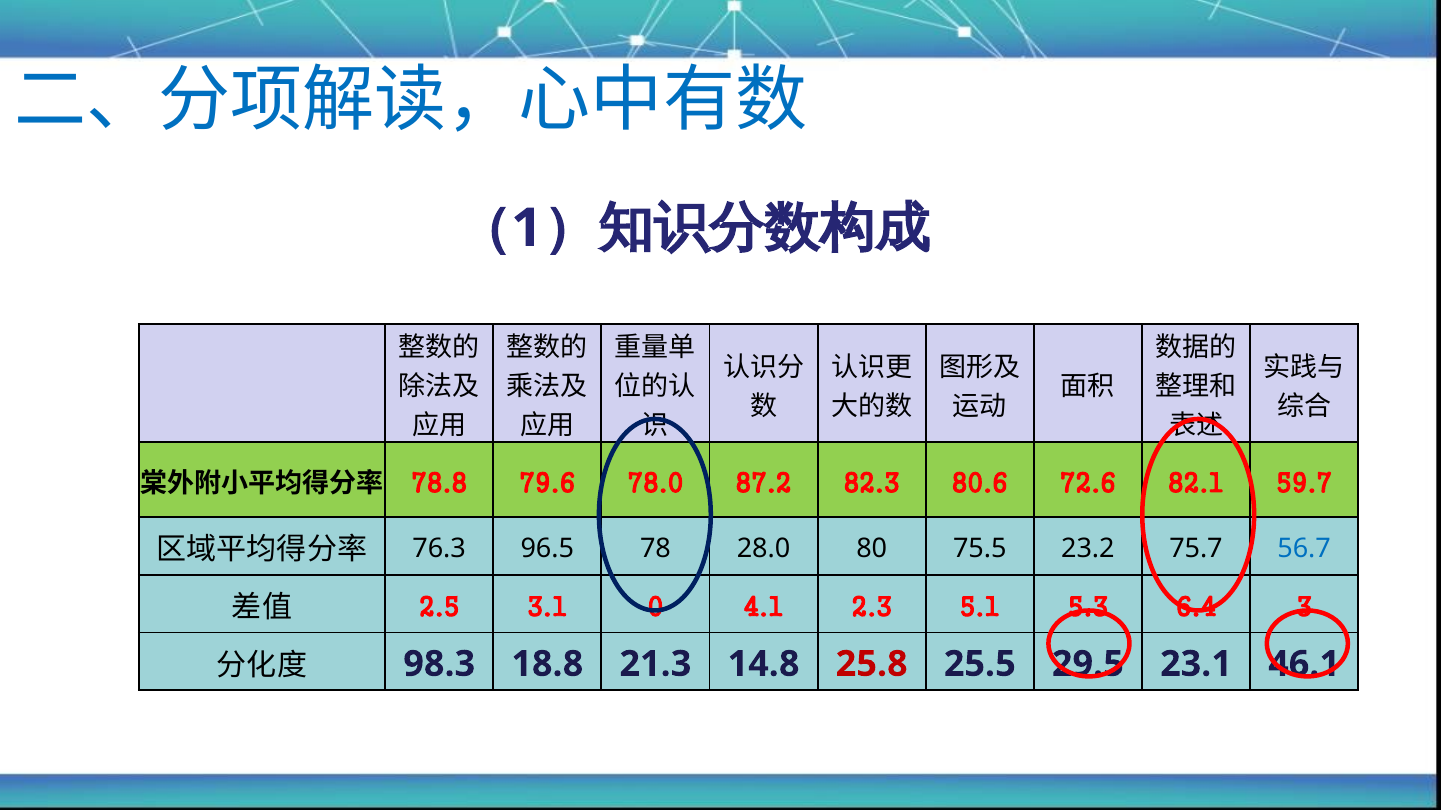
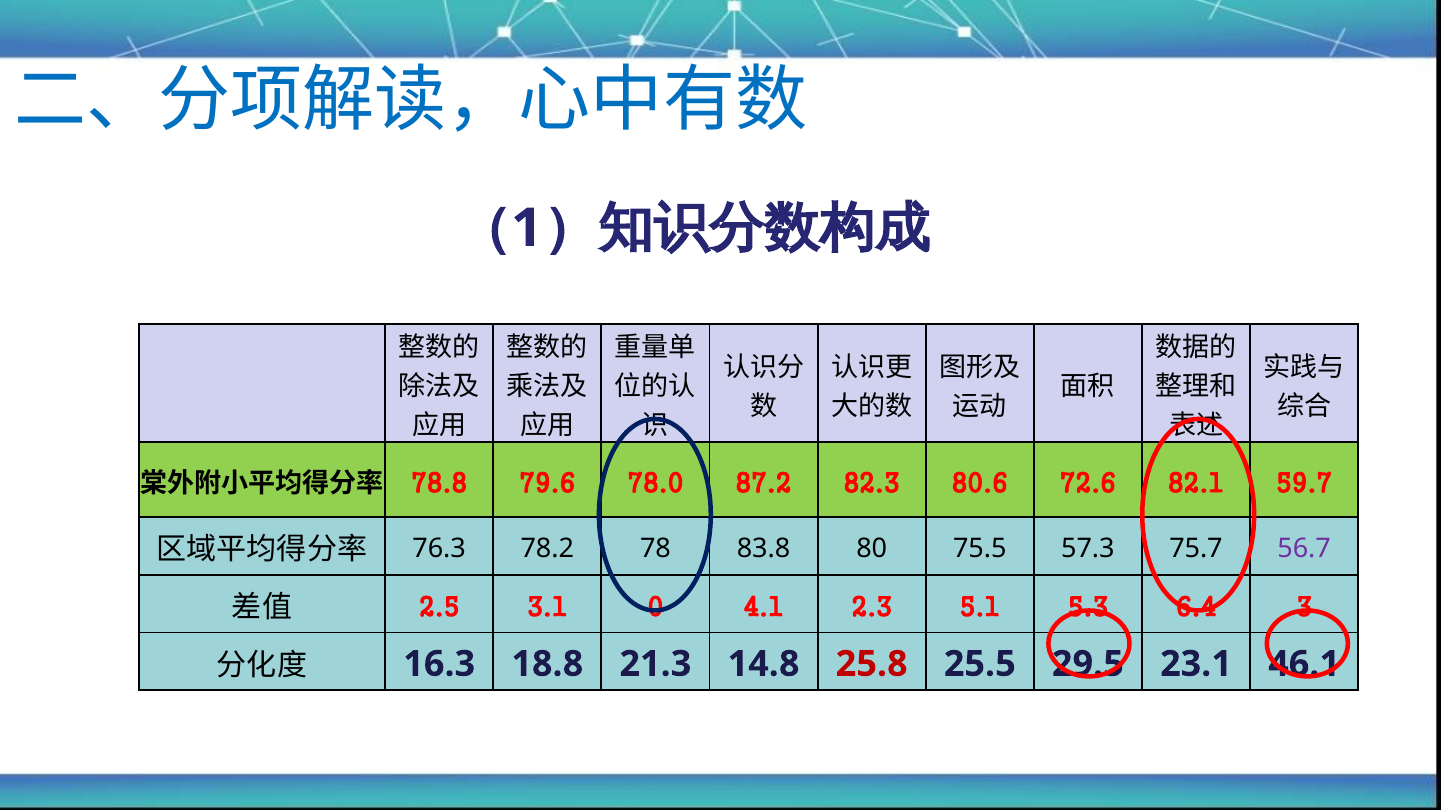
96.5: 96.5 -> 78.2 (547, 549)
28.0: 28.0 -> 83.8 (764, 549)
23.2: 23.2 -> 57.3 (1088, 549)
56.7 colour: blue -> purple (1304, 549)
98.3: 98.3 -> 16.3 (439, 664)
